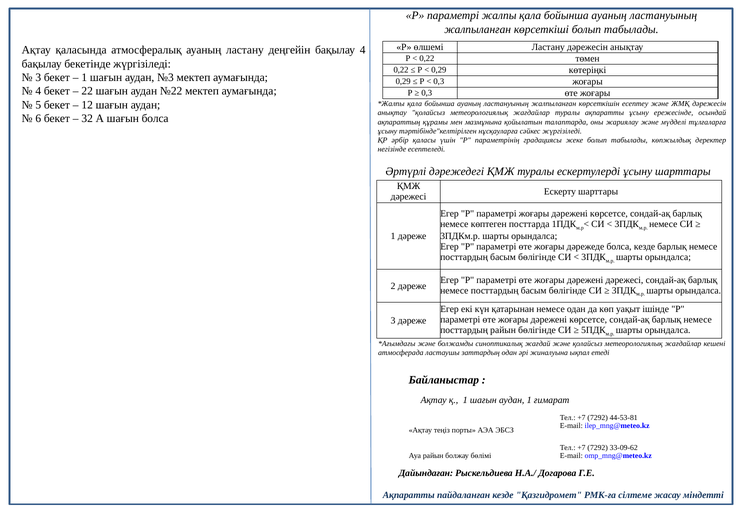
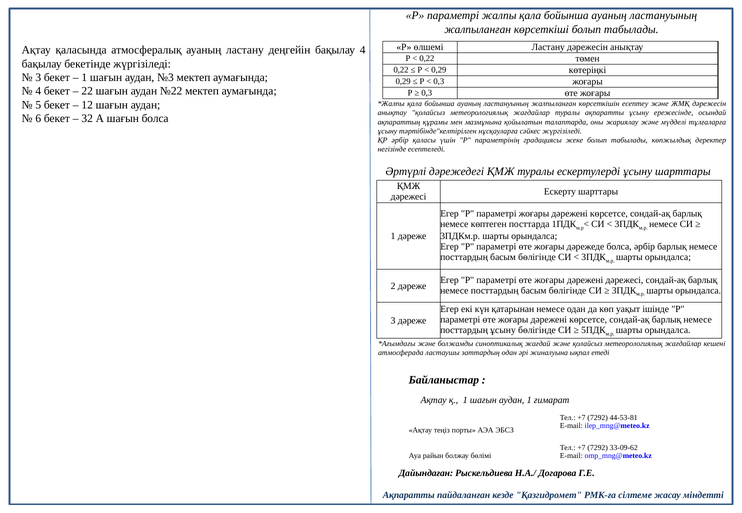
болса кезде: кезде -> әрбір (645, 247)
посттардың райын: райын -> ұсыну (503, 331)
